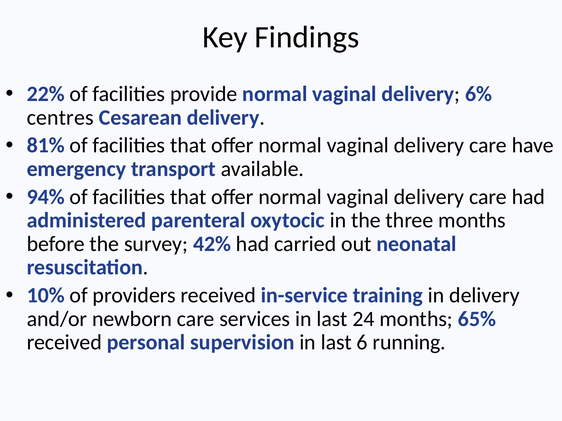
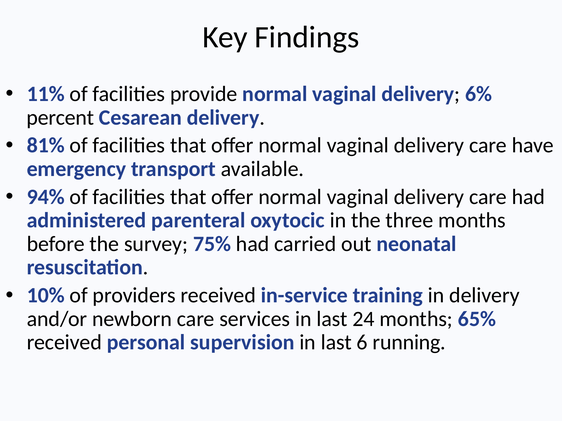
22%: 22% -> 11% (46, 94)
centres: centres -> percent (60, 118)
42%: 42% -> 75% (212, 244)
